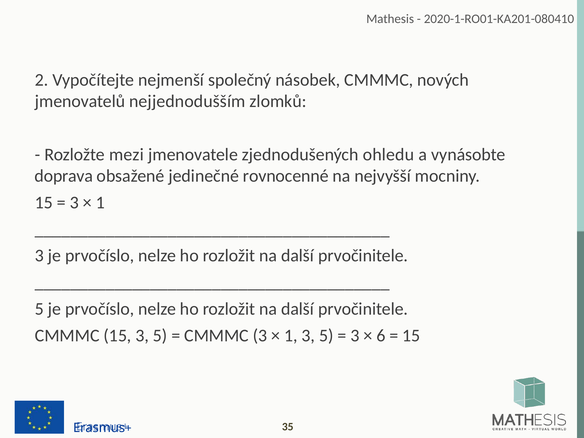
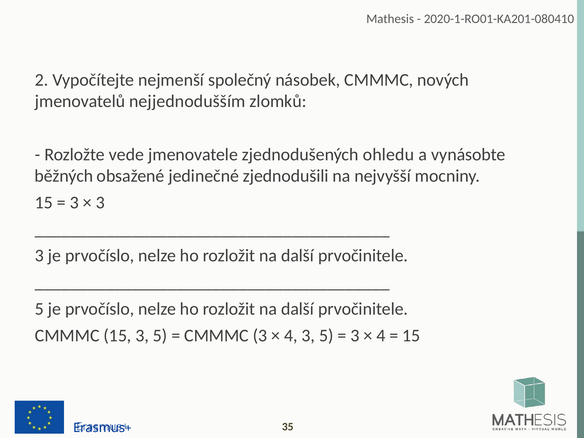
mezi: mezi -> vede (126, 155)
doprava: doprava -> běžných (64, 176)
rovnocenné: rovnocenné -> zjednodušili (286, 176)
1: 1 -> 3 (100, 203)
1: 1 -> 4 (291, 336)
6: 6 -> 4 (381, 336)
